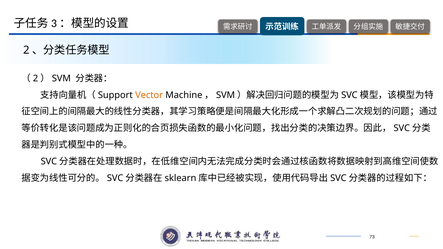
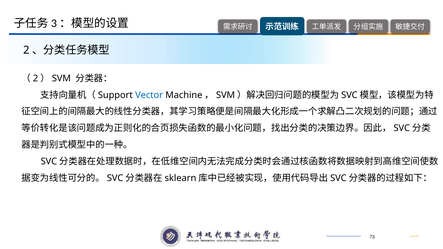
Vector colour: orange -> blue (149, 95)
